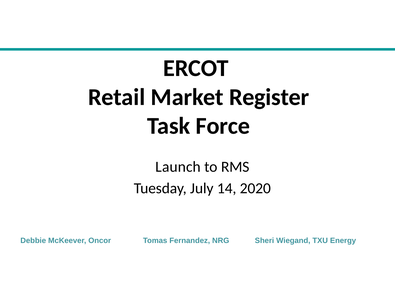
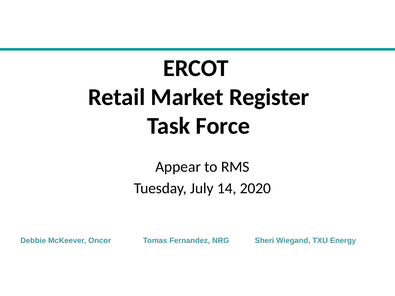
Launch: Launch -> Appear (178, 167)
